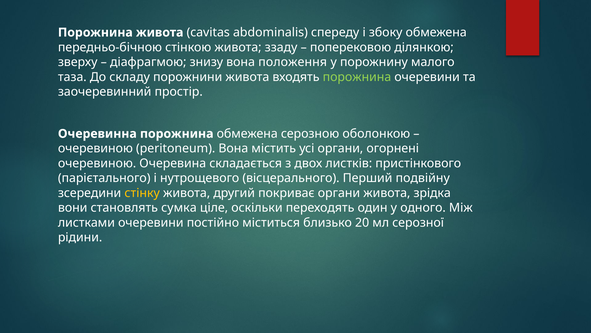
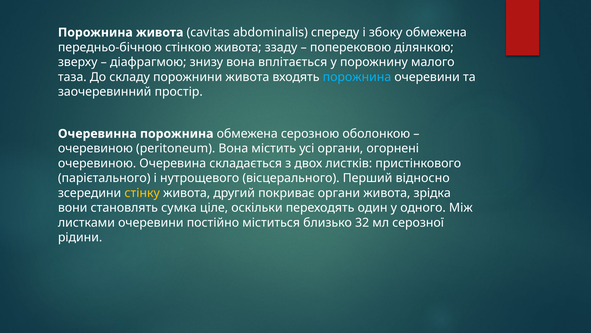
положення: положення -> вплітається (293, 62)
порожнина colour: light green -> light blue (357, 77)
подвійну: подвійну -> відносно (423, 178)
20: 20 -> 32 (362, 222)
